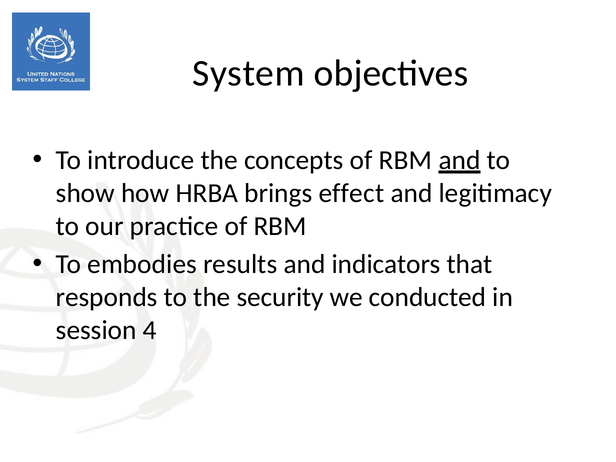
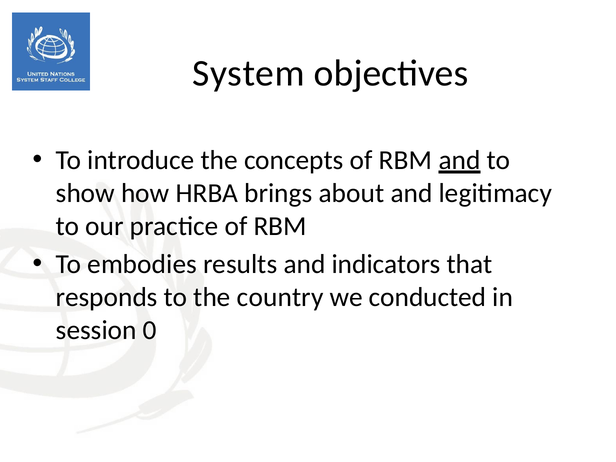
effect: effect -> about (351, 193)
security: security -> country (280, 297)
4: 4 -> 0 (150, 330)
